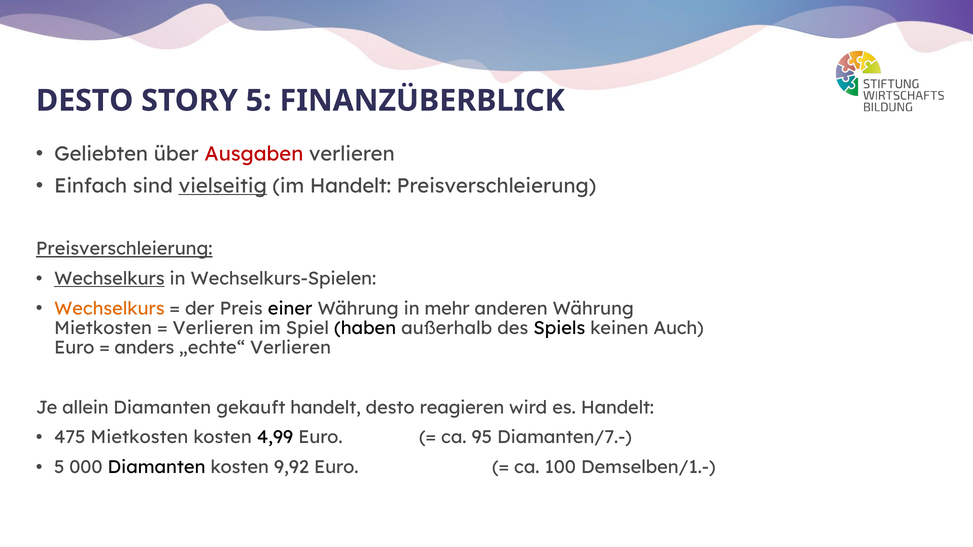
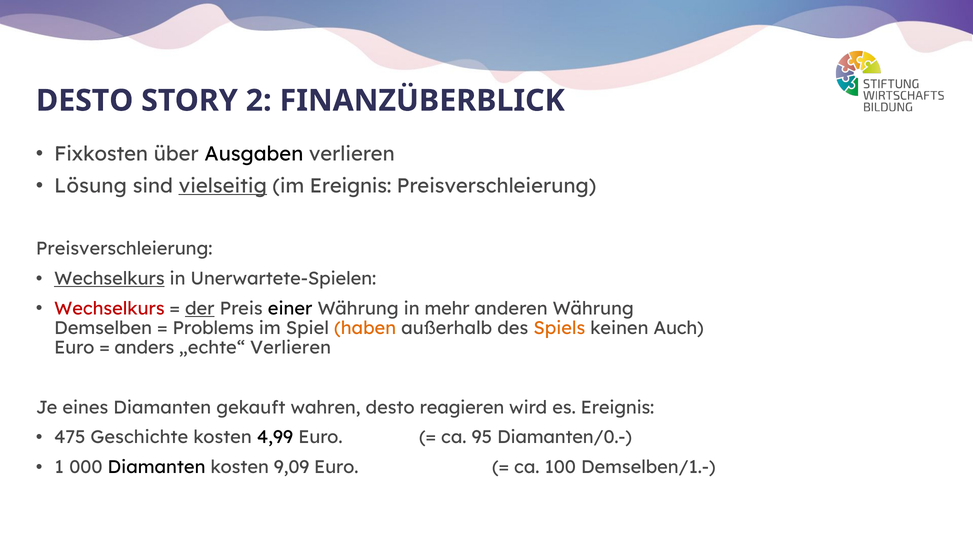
STORY 5: 5 -> 2 (259, 101)
Geliebten: Geliebten -> Fixkosten (101, 154)
Ausgaben colour: red -> black (254, 154)
Einfach: Einfach -> Lösung (91, 186)
im Handelt: Handelt -> Ereignis (351, 186)
Preisverschleierung underline: present -> none (124, 249)
Wechselkurs-Spielen: Wechselkurs-Spielen -> Unerwartete-Spielen (283, 279)
Wechselkurs colour: orange -> red (109, 309)
der underline: none -> present (200, 309)
Mietkosten: Mietkosten -> Demselben (103, 328)
Verlieren: Verlieren -> Problems (213, 328)
haben colour: black -> orange (365, 328)
Spiels colour: black -> orange (559, 328)
allein: allein -> eines (85, 408)
gekauft handelt: handelt -> wahren (326, 408)
es Handelt: Handelt -> Ereignis (617, 408)
475 Mietkosten: Mietkosten -> Geschichte (139, 438)
Diamanten/7.-: Diamanten/7.- -> Diamanten/0.- (565, 438)
5: 5 -> 1 (59, 468)
9,92: 9,92 -> 9,09 (292, 468)
